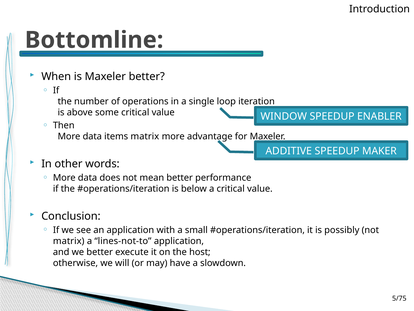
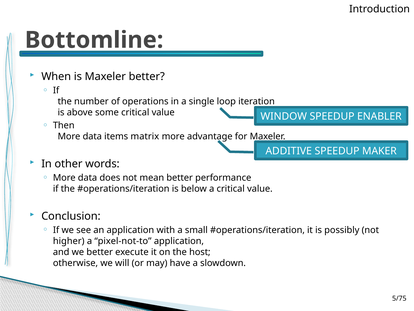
matrix: matrix -> higher (69, 241)
lines-not-to: lines-not-to -> pixel-not-to (123, 241)
